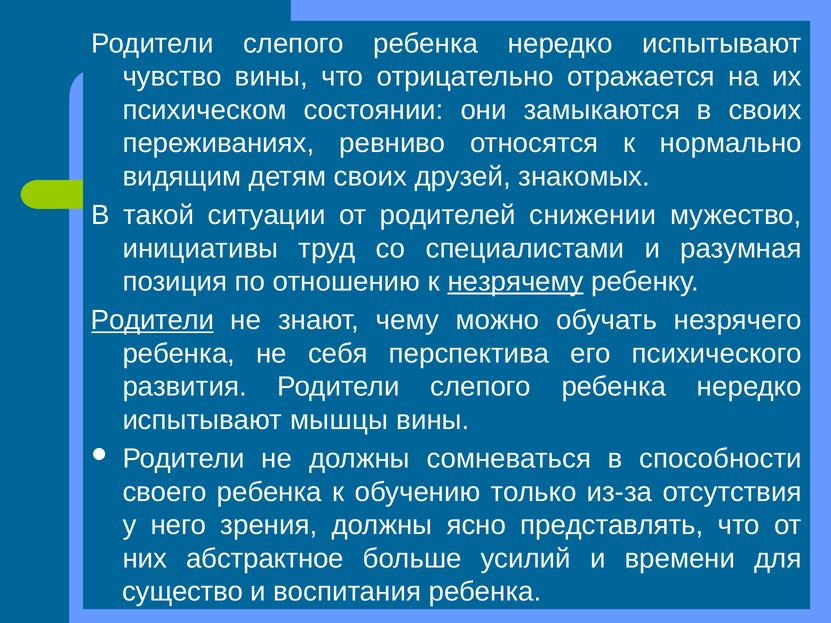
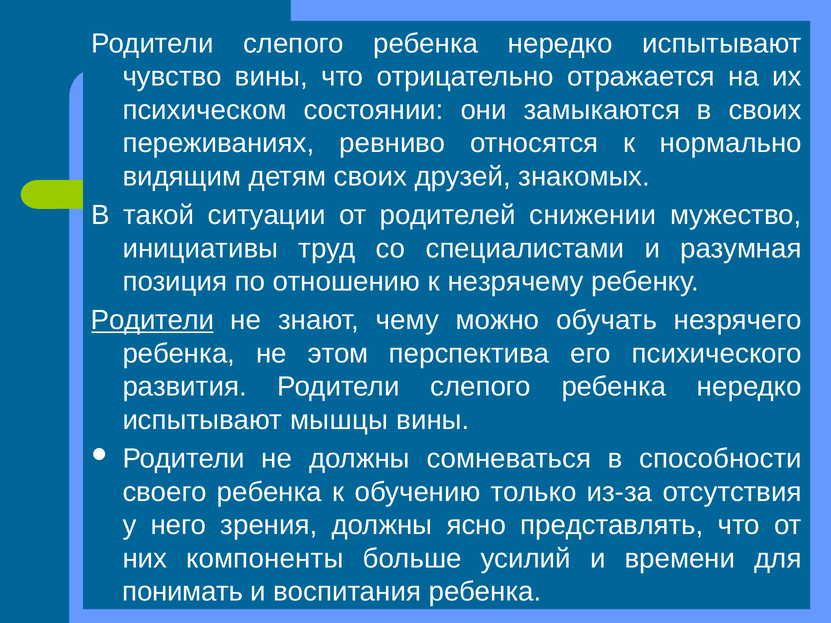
незрячему underline: present -> none (516, 282)
себя: себя -> этом (338, 354)
абстрактное: абстрактное -> компоненты (265, 559)
существо: существо -> понимать (183, 592)
